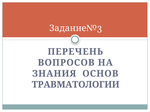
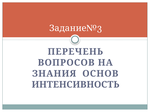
ТРАВМАТОЛОГИИ: ТРАВМАТОЛОГИИ -> ИНТЕНСИВНОСТЬ (76, 85)
